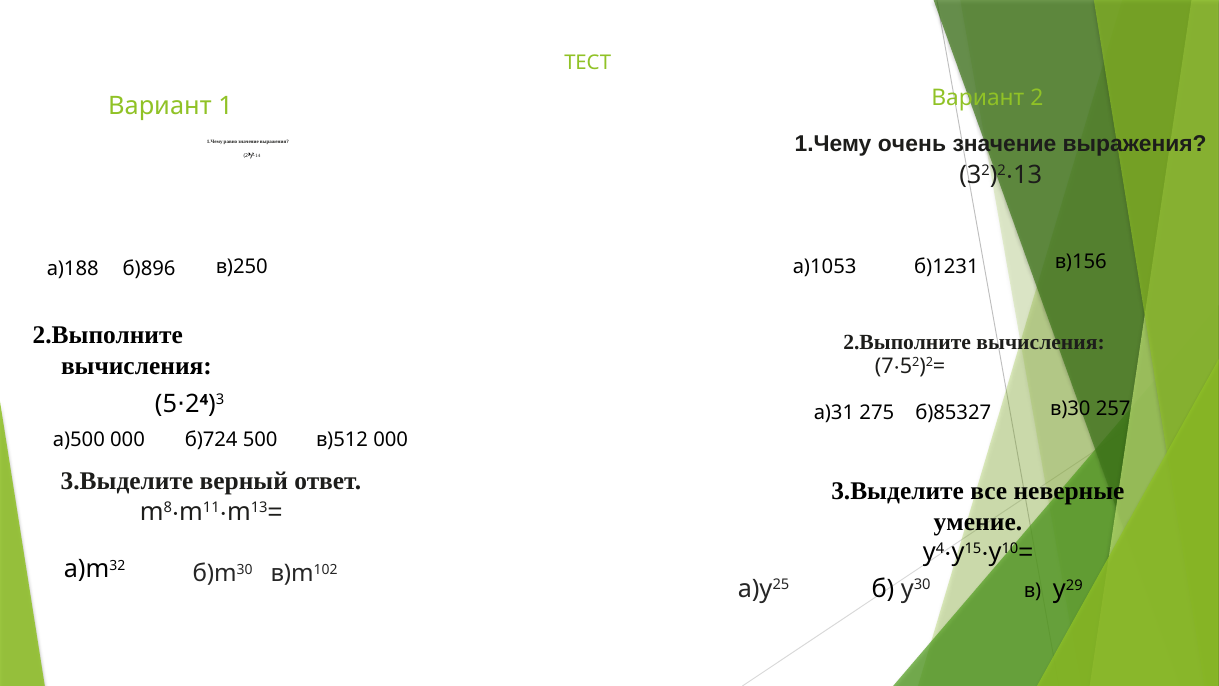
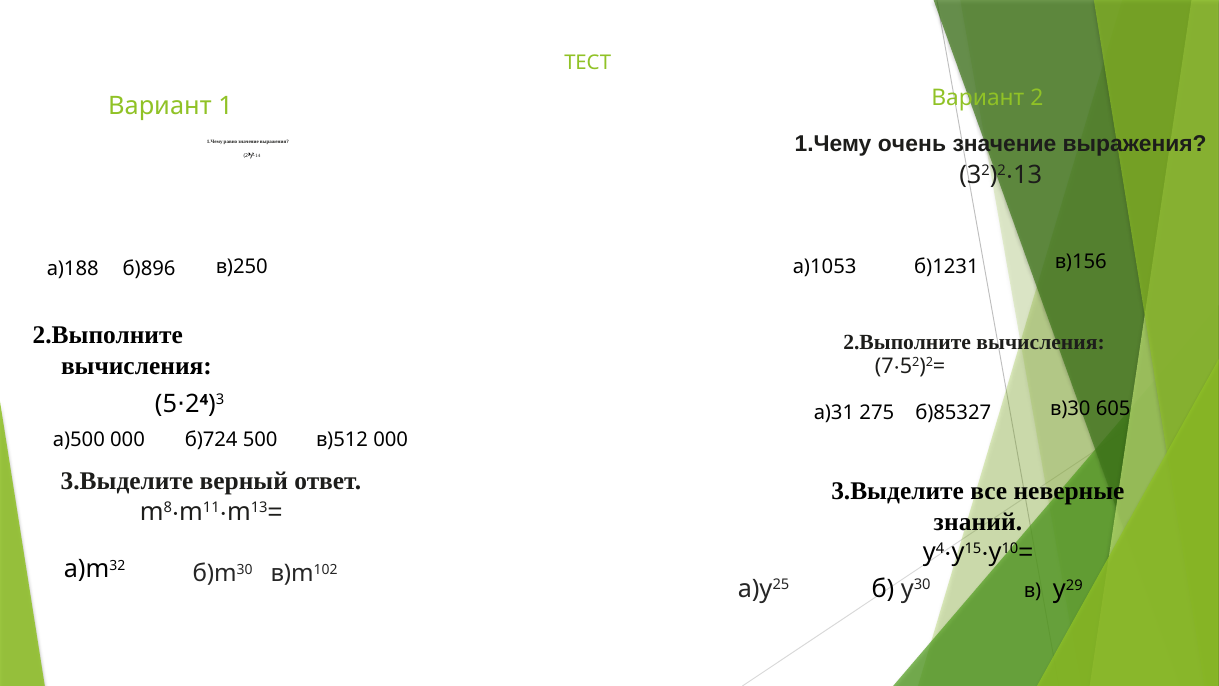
257: 257 -> 605 (1113, 409)
умение: умение -> знаний (978, 522)
